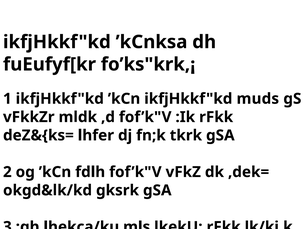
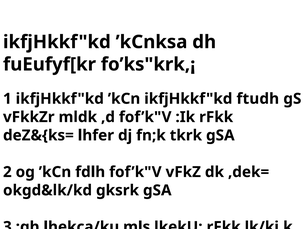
muds: muds -> ftudh (258, 99)
